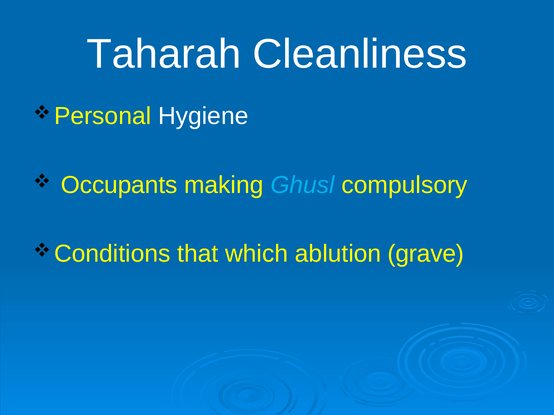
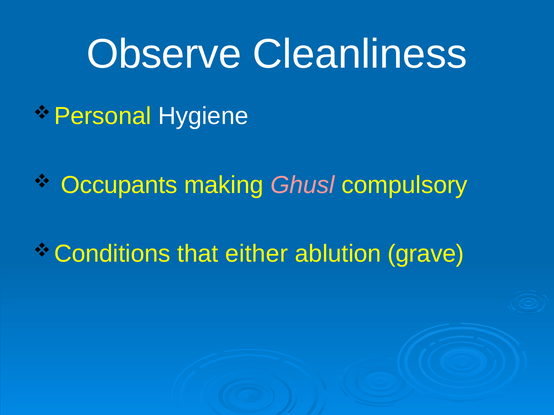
Taharah: Taharah -> Observe (164, 54)
Ghusl colour: light blue -> pink (303, 185)
which: which -> either (257, 254)
